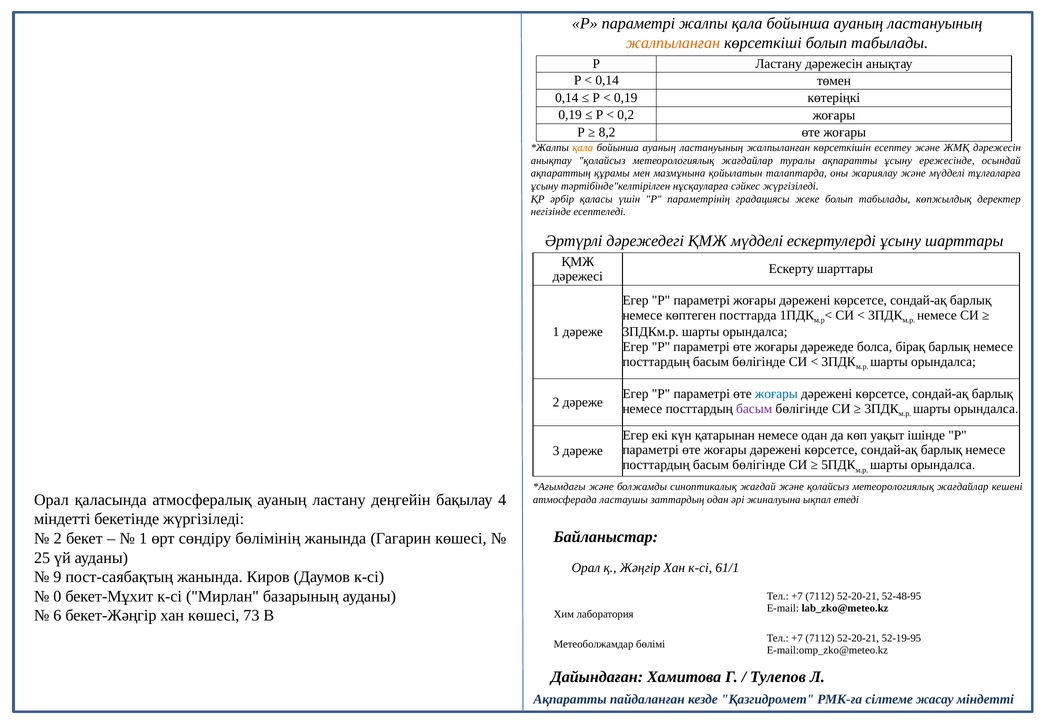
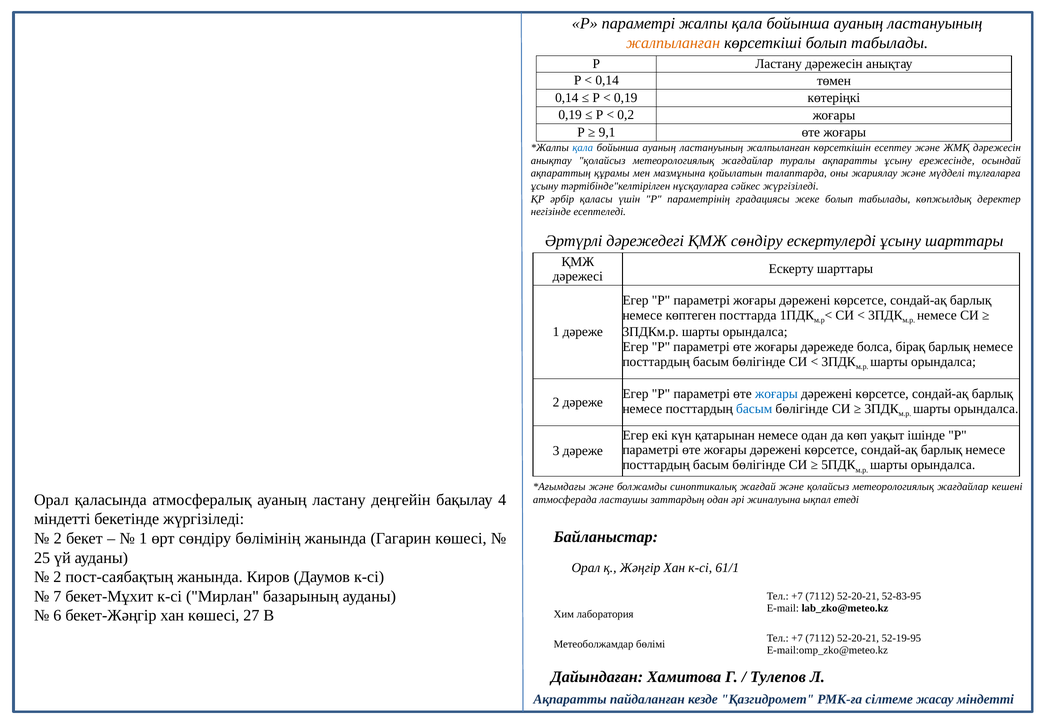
8,2: 8,2 -> 9,1 (607, 132)
қала colour: orange -> blue (583, 148)
ҚМЖ мүдделі: мүдделі -> сөндіру (757, 241)
басым colour: purple -> blue (754, 409)
9: 9 -> 2 (57, 577)
0: 0 -> 7 (57, 596)
52-48-95: 52-48-95 -> 52-83-95 (902, 596)
73: 73 -> 27 (251, 616)
